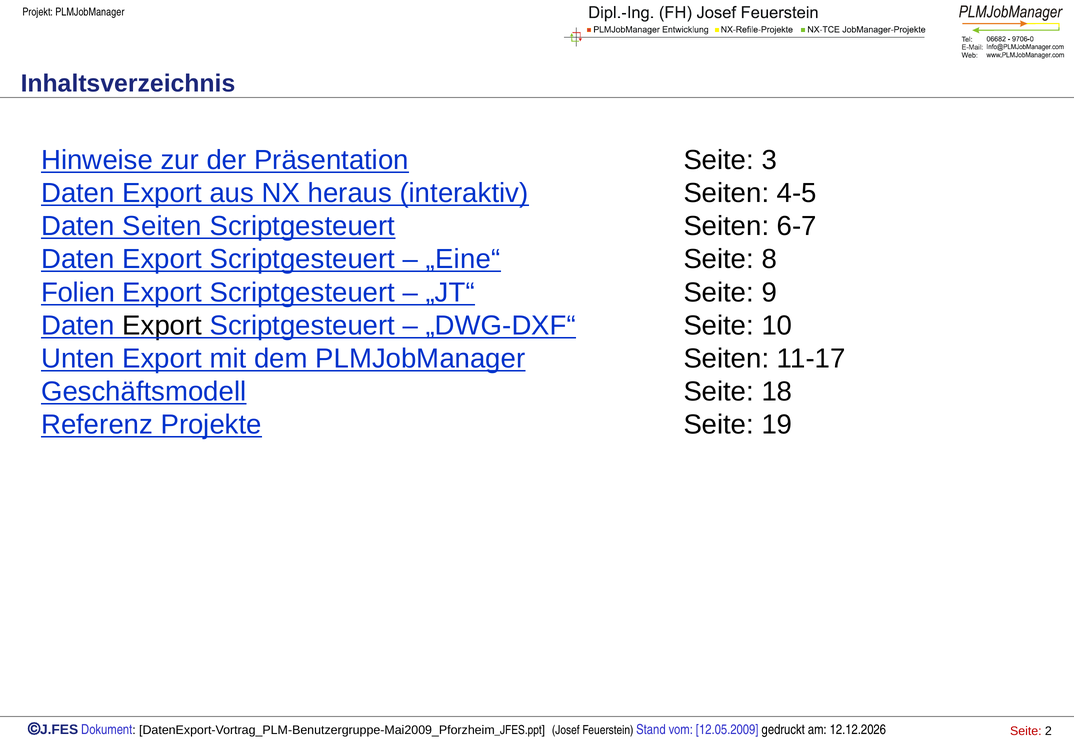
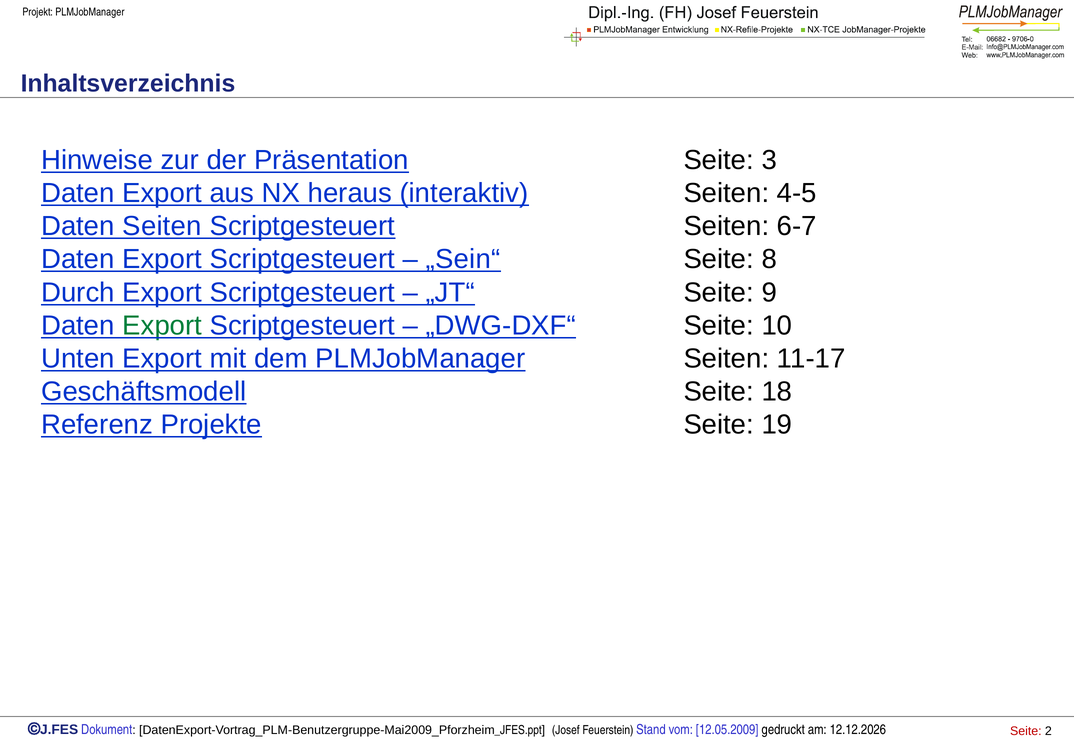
„Eine“: „Eine“ -> „Sein“ (463, 259)
Folien: Folien -> Durch (78, 292)
Export colour: black -> green (162, 325)
